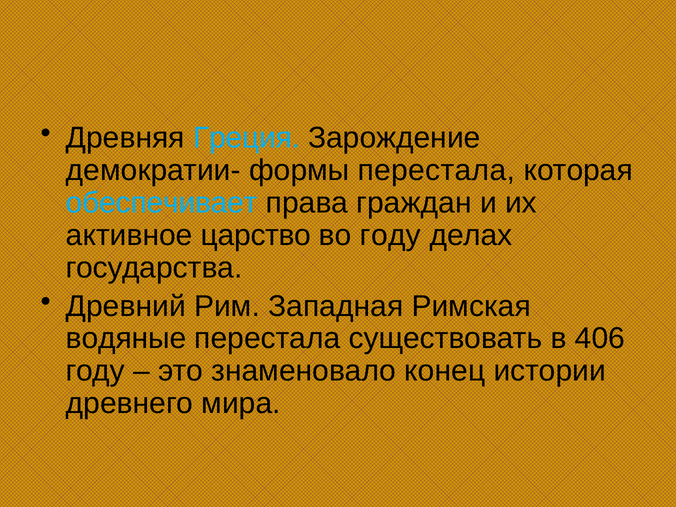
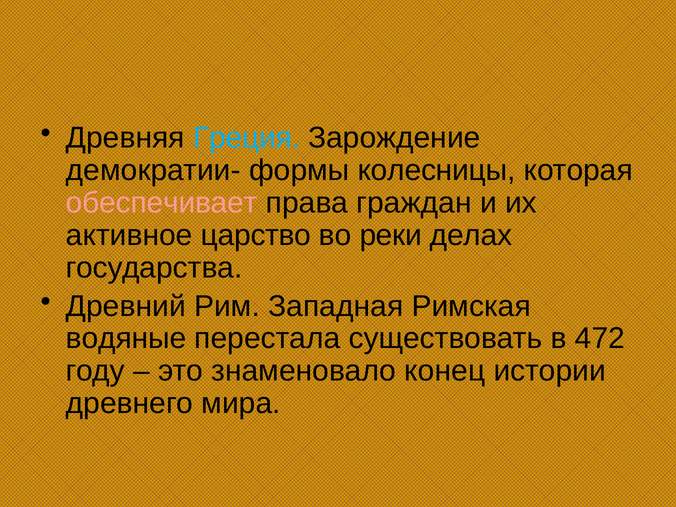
формы перестала: перестала -> колесницы (437, 170)
обеспечивает colour: light blue -> pink (162, 203)
во году: году -> реки (391, 235)
406: 406 -> 472 (600, 339)
